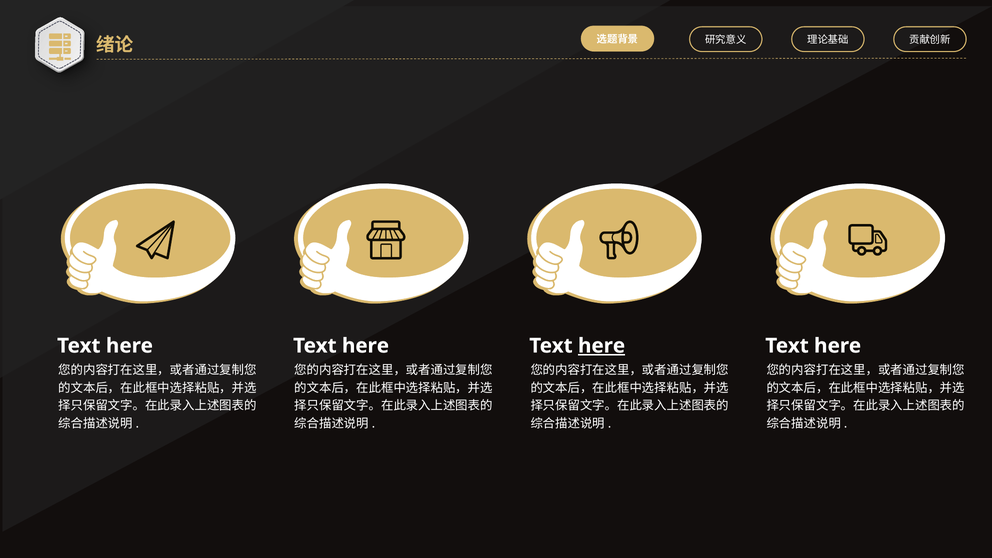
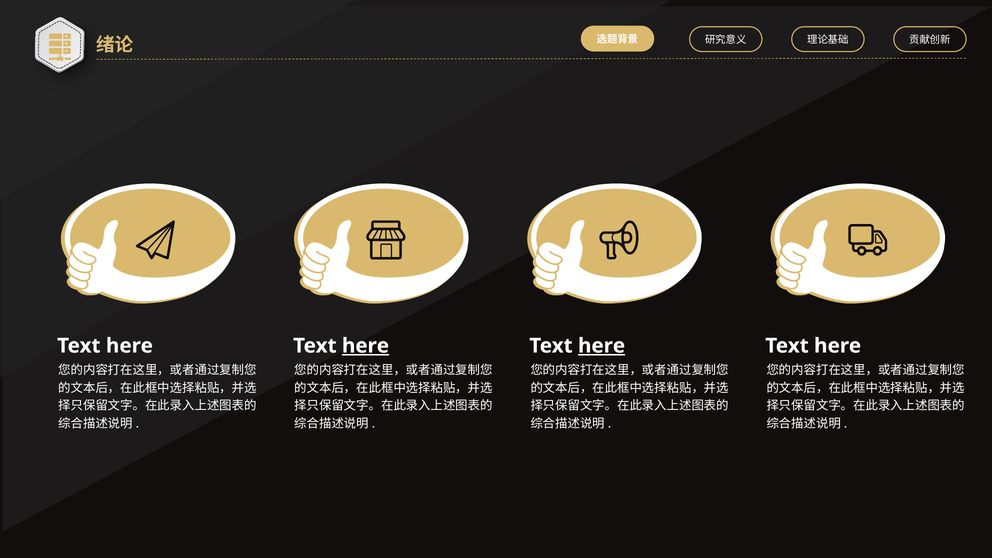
here underline: none -> present (366, 346)
